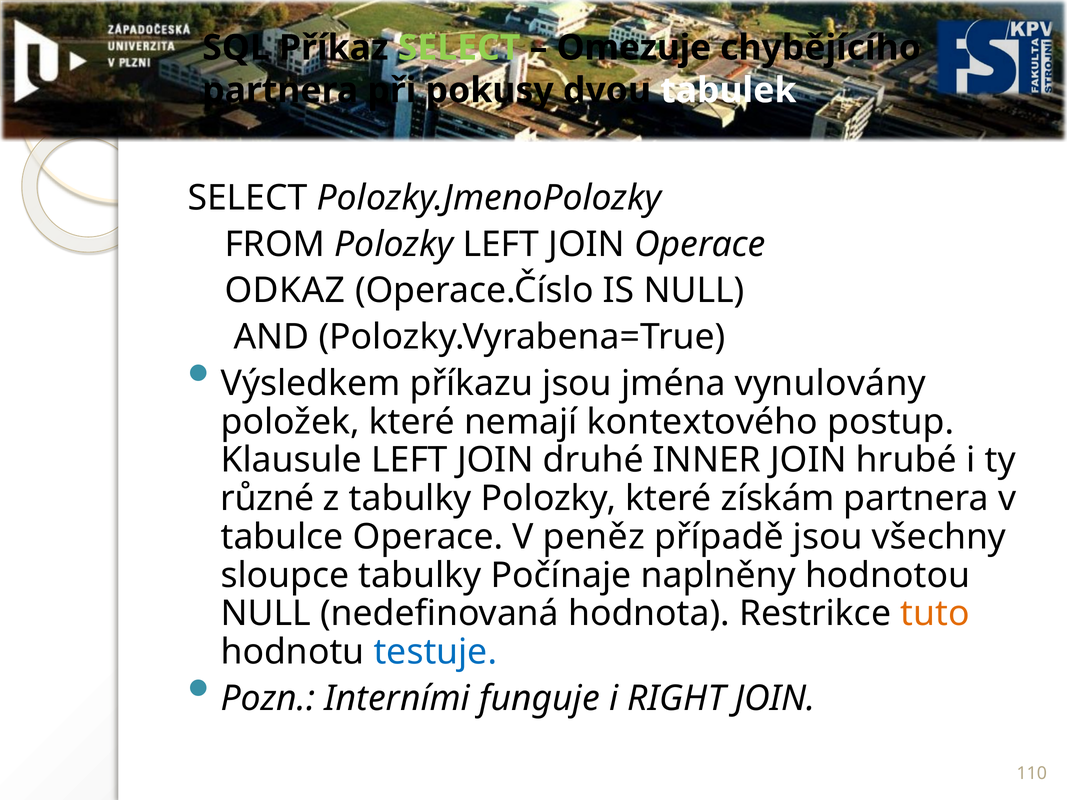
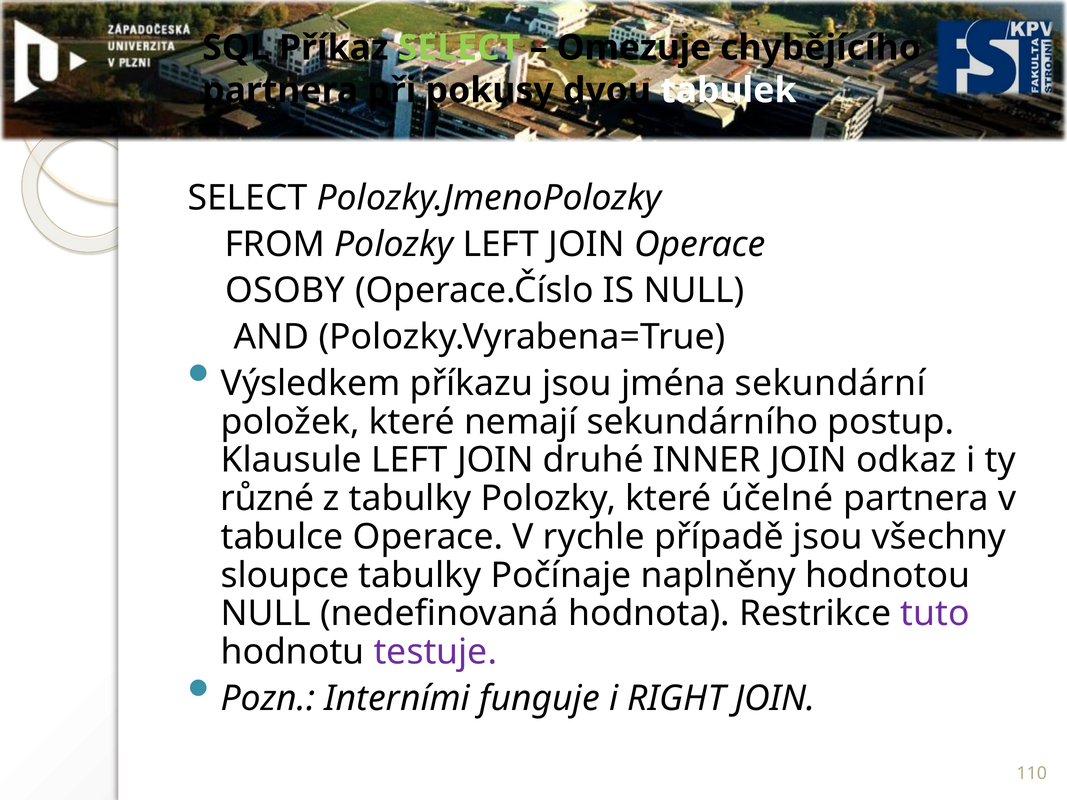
ODKAZ: ODKAZ -> OSOBY (285, 291)
vynulovány: vynulovány -> sekundární (830, 384)
kontextového: kontextového -> sekundárního (702, 422)
hrubé: hrubé -> odkaz (906, 460)
získám: získám -> účelné (777, 499)
peněz: peněz -> rychle (594, 537)
tuto colour: orange -> purple (935, 614)
testuje colour: blue -> purple (435, 652)
